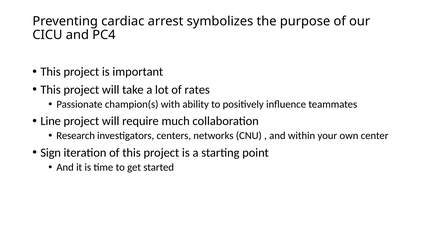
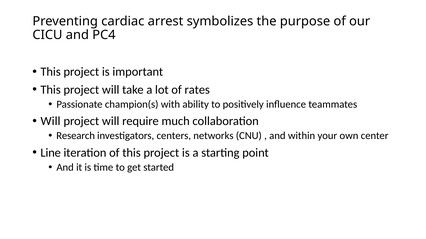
Line: Line -> Will (51, 121)
Sign: Sign -> Line (51, 153)
